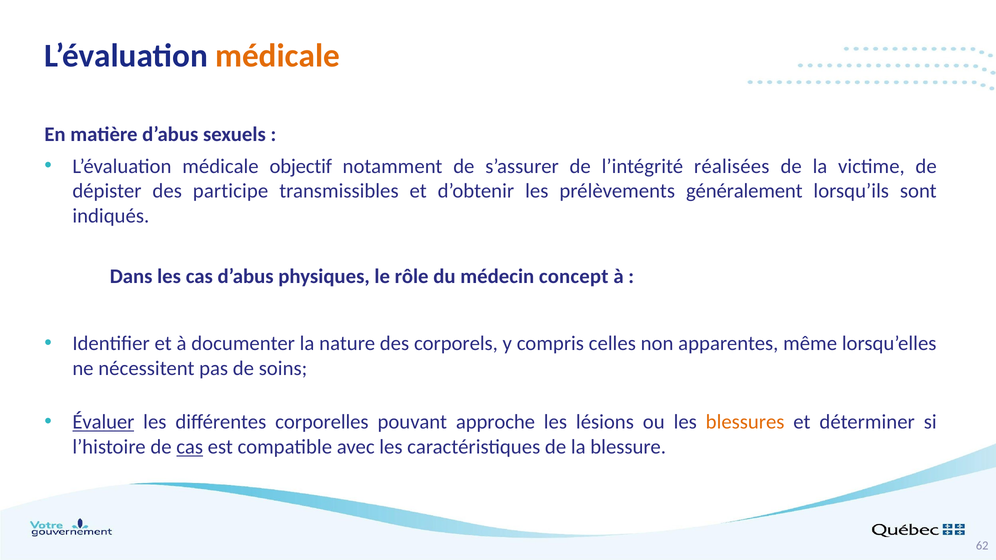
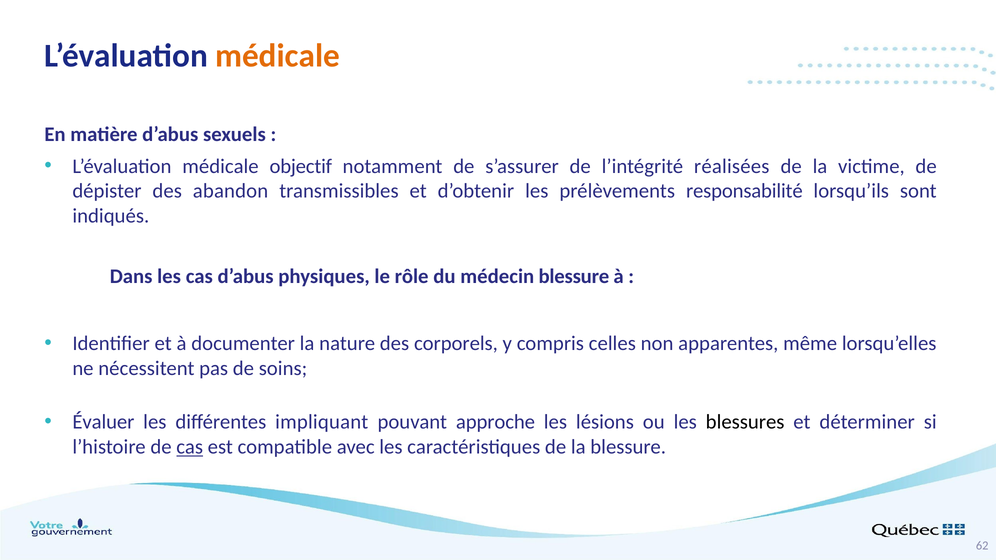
participe: participe -> abandon (231, 191)
généralement: généralement -> responsabilité (744, 191)
médecin concept: concept -> blessure (574, 277)
Évaluer underline: present -> none (103, 422)
corporelles: corporelles -> impliquant (322, 422)
blessures colour: orange -> black (745, 422)
